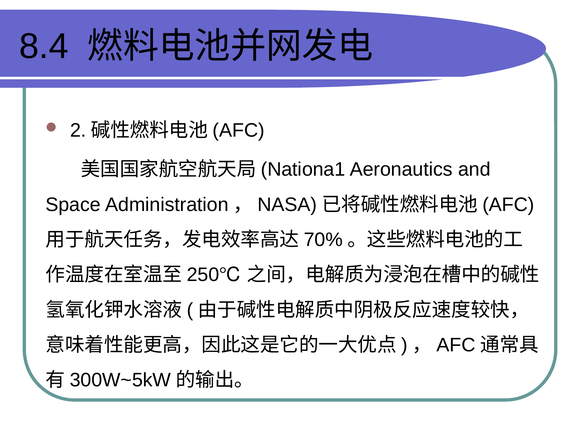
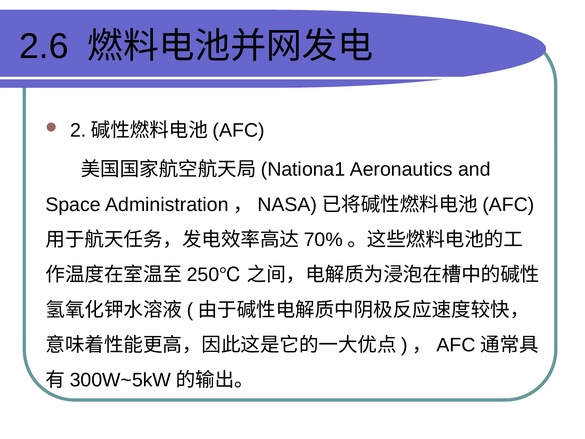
8.4: 8.4 -> 2.6 (44, 46)
